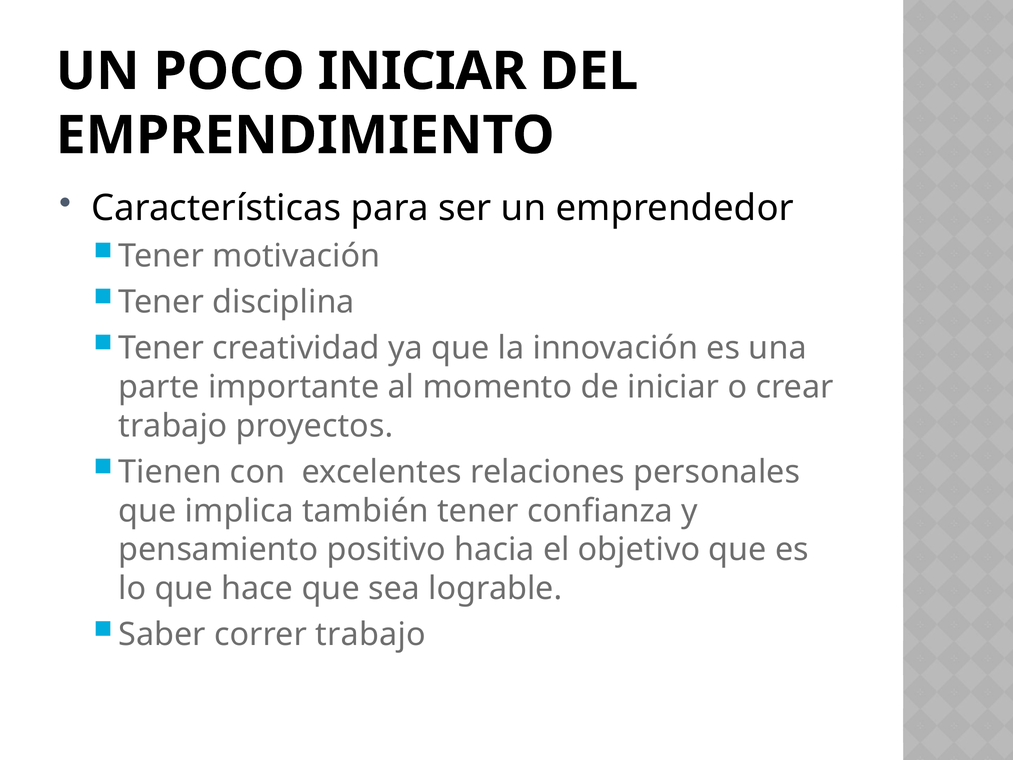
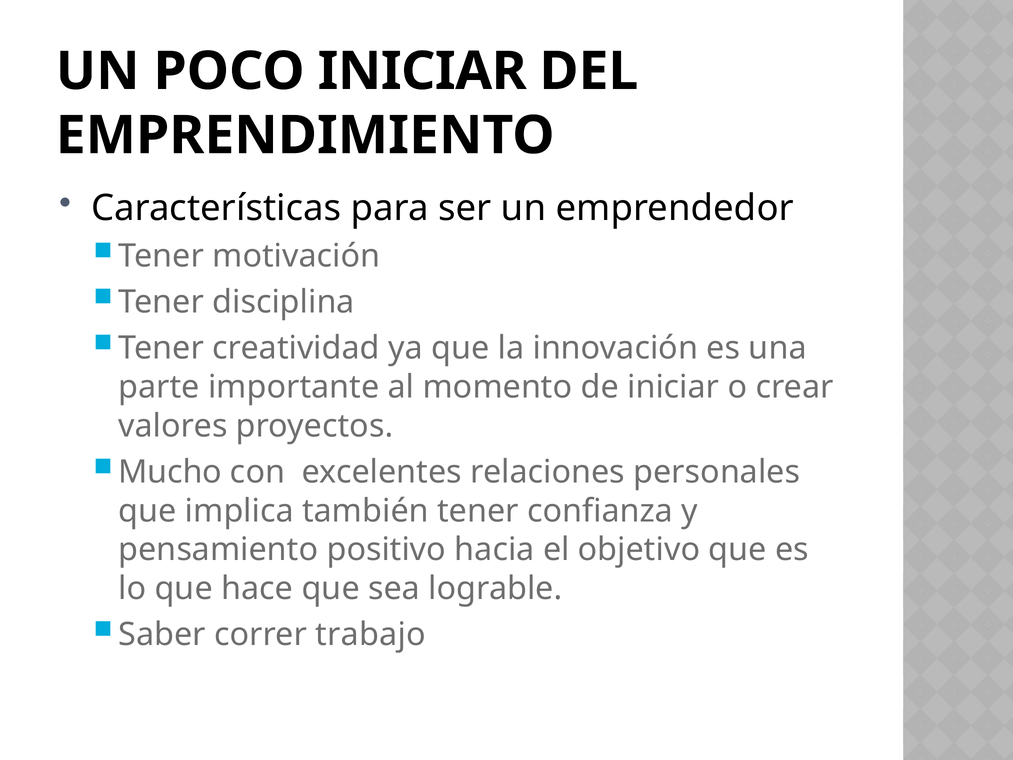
trabajo: trabajo -> valores (173, 426)
Tienen: Tienen -> Mucho (170, 472)
